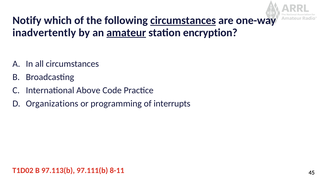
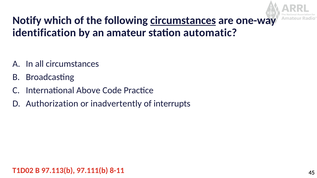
inadvertently: inadvertently -> identification (44, 33)
amateur underline: present -> none (126, 33)
encryption: encryption -> automatic (210, 33)
Organizations: Organizations -> Authorization (52, 104)
programming: programming -> inadvertently (116, 104)
